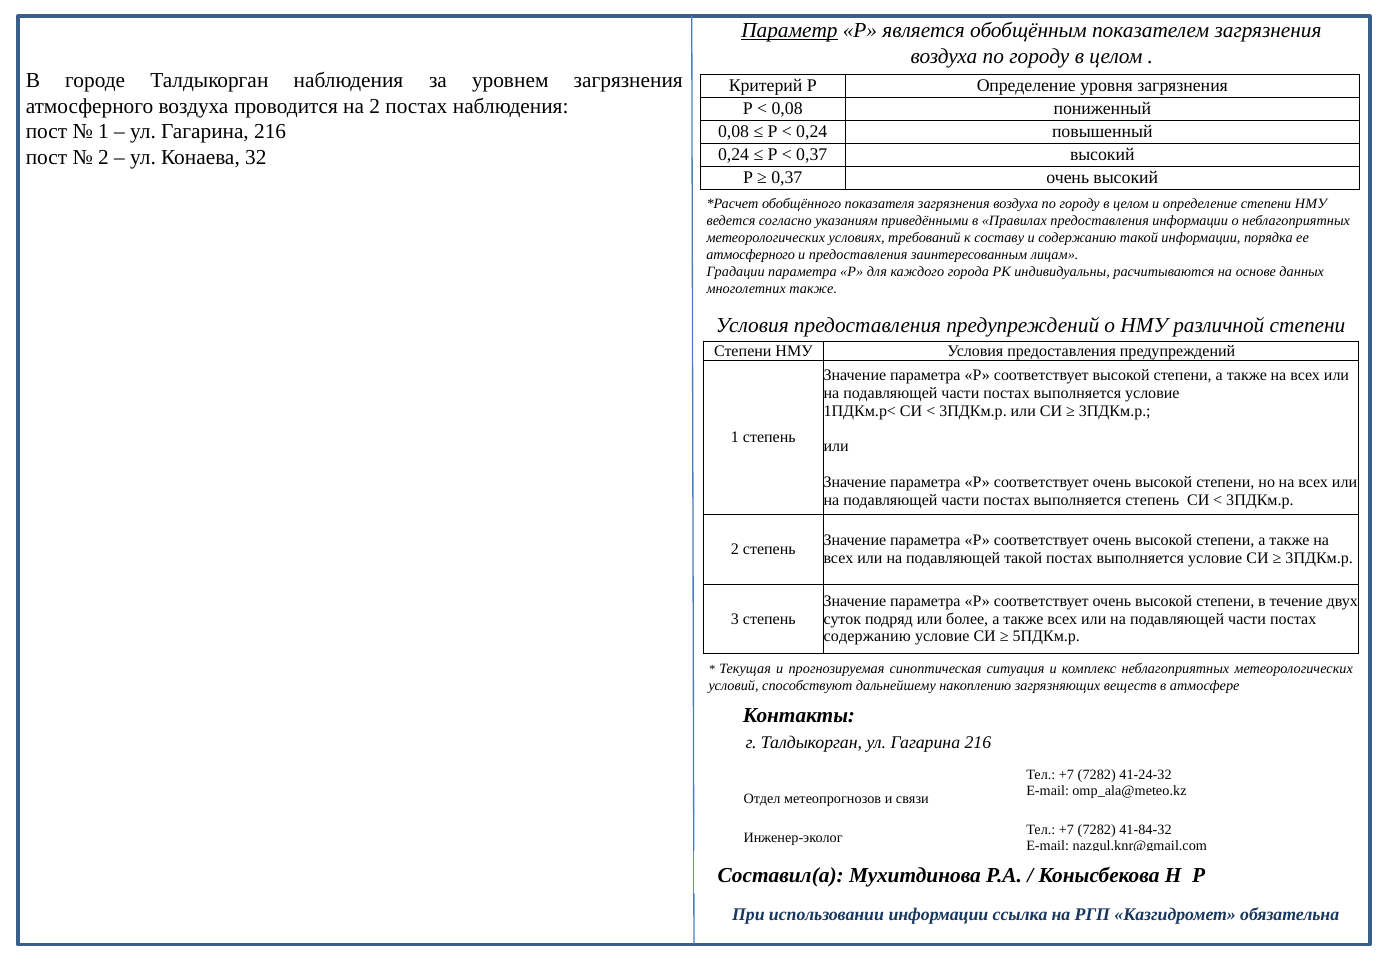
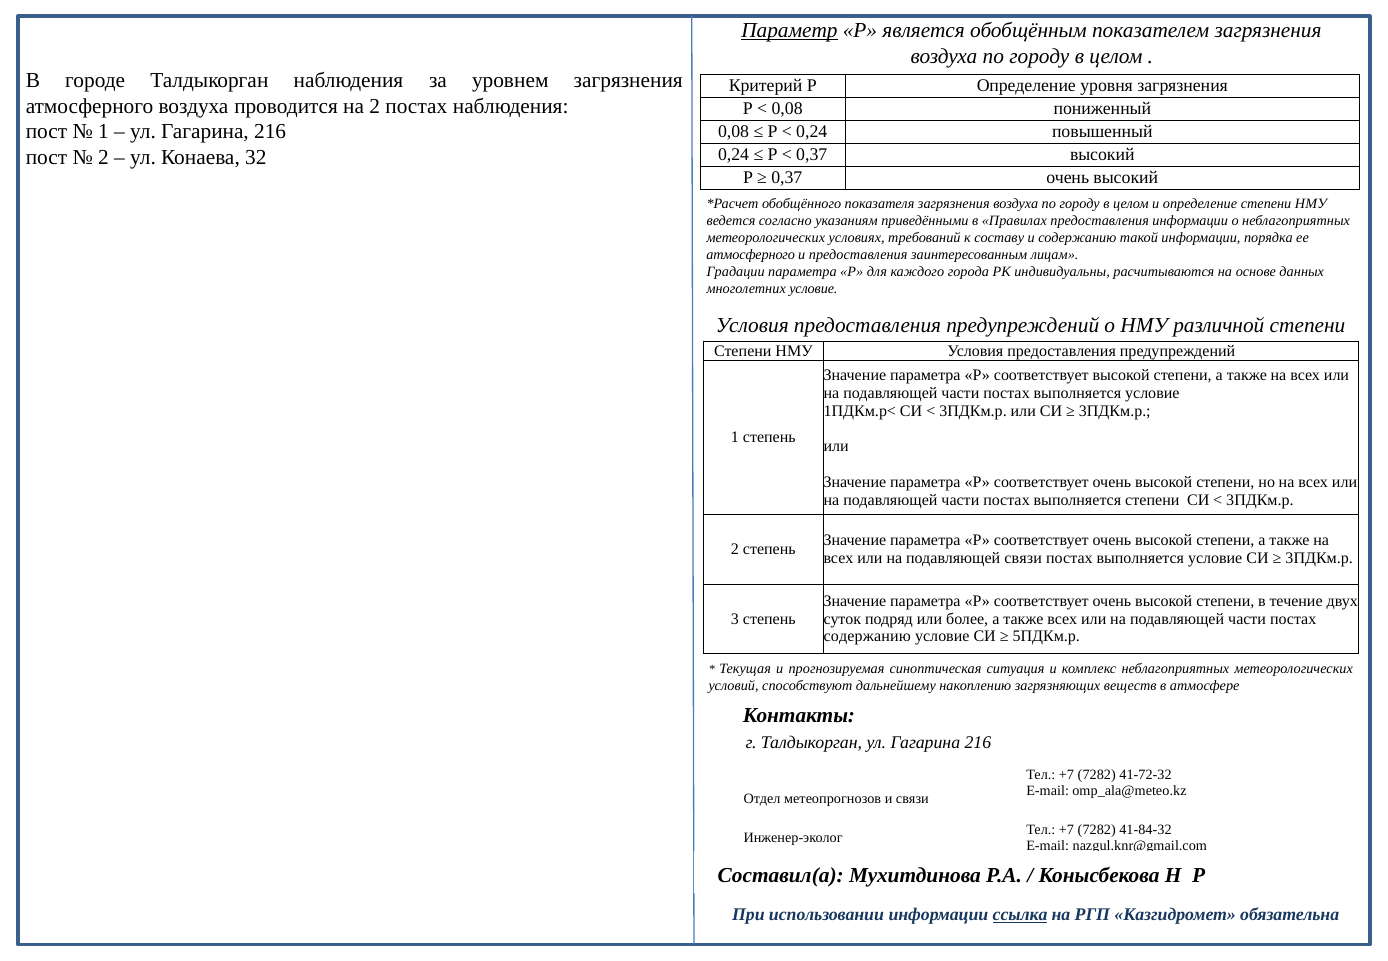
многолетних также: также -> условие (813, 289)
выполняется степень: степень -> степени (1152, 500)
подавляющей такой: такой -> связи (1023, 558)
41-24-32: 41-24-32 -> 41-72-32 (1146, 775)
ссылка underline: none -> present (1020, 915)
